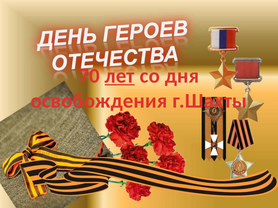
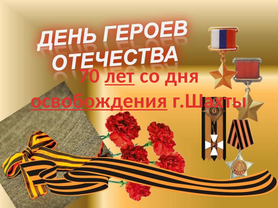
освобождения underline: none -> present (99, 101)
